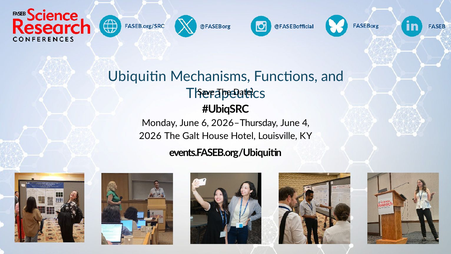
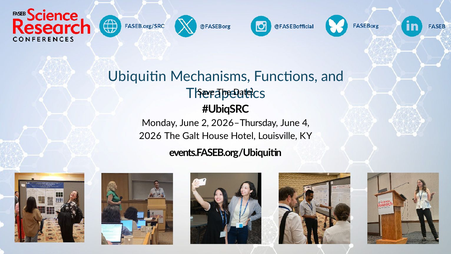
6: 6 -> 2 (205, 123)
